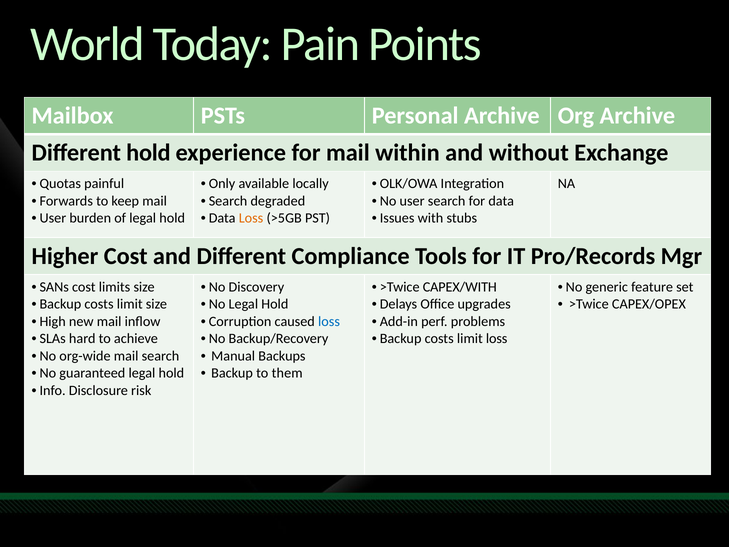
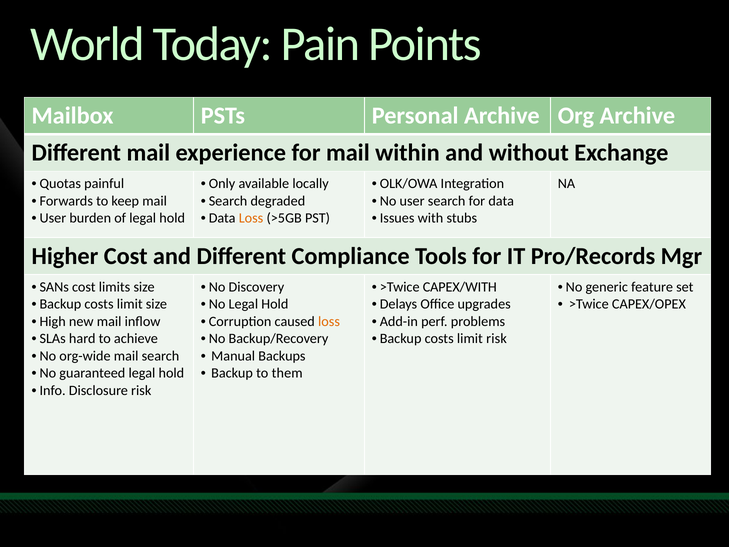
Different hold: hold -> mail (148, 153)
loss colour: blue -> orange (329, 321)
limit loss: loss -> risk (497, 339)
